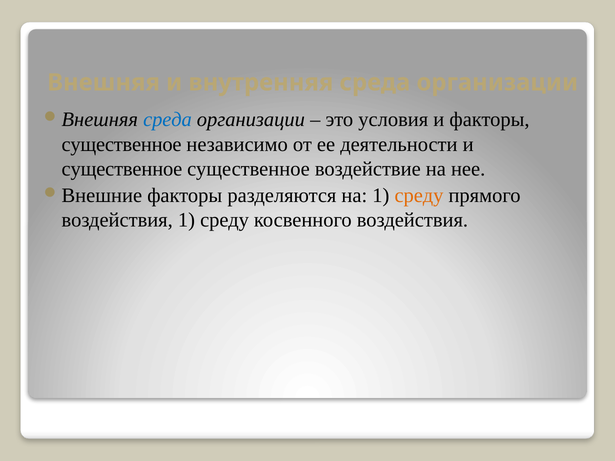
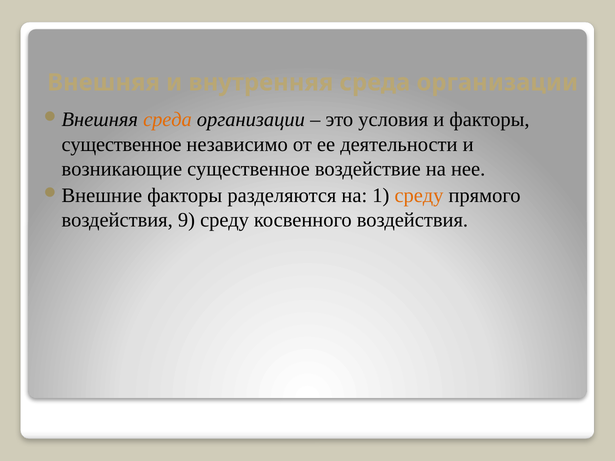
среда colour: blue -> orange (167, 120)
существенное: существенное -> возникающие (122, 169)
воздействия 1: 1 -> 9 (186, 220)
